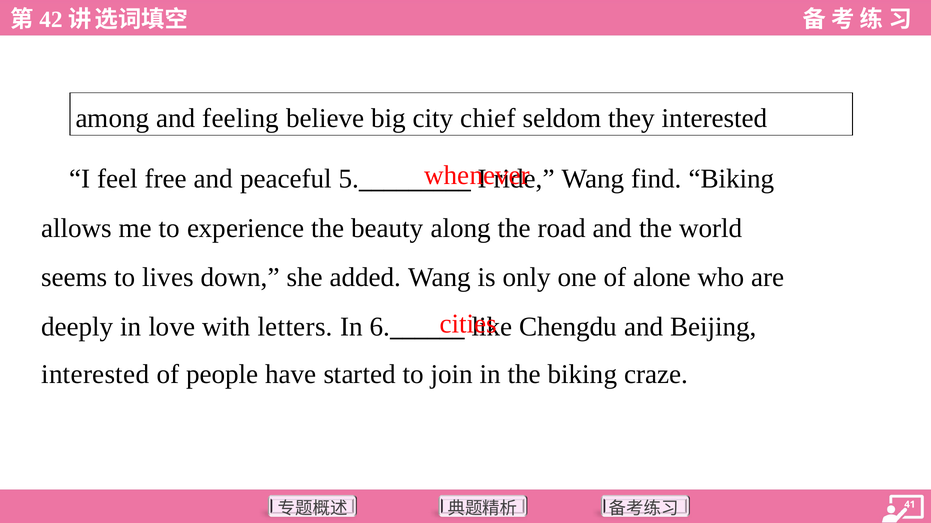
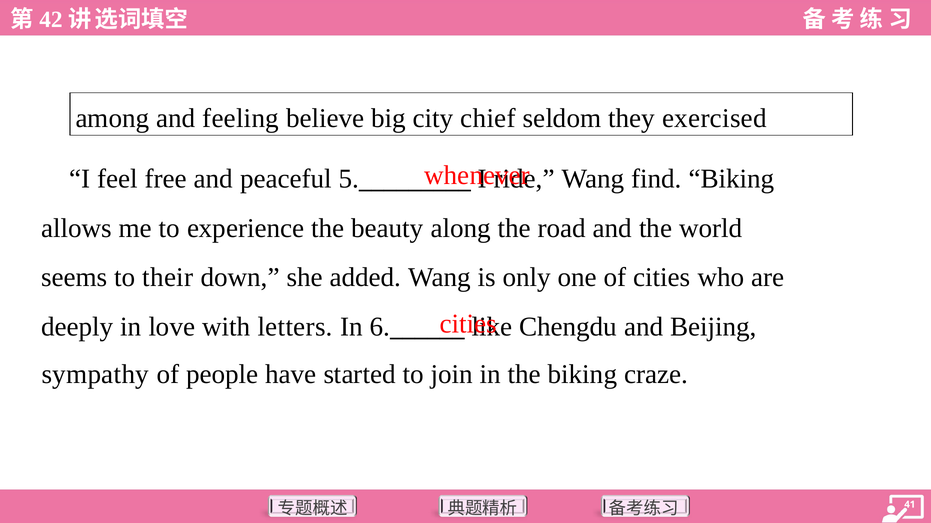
they interested: interested -> exercised (714, 119)
lives: lives -> their (168, 278)
of alone: alone -> cities (662, 278)
interested: interested -> sympathy (95, 375)
